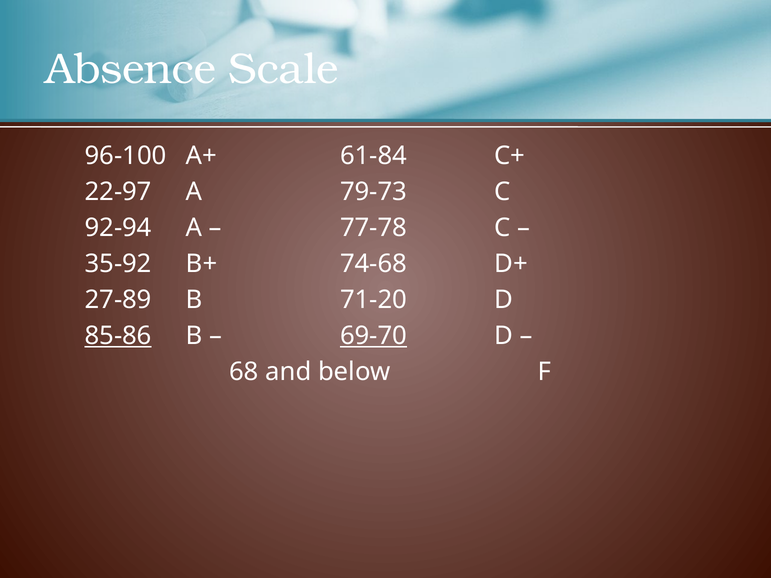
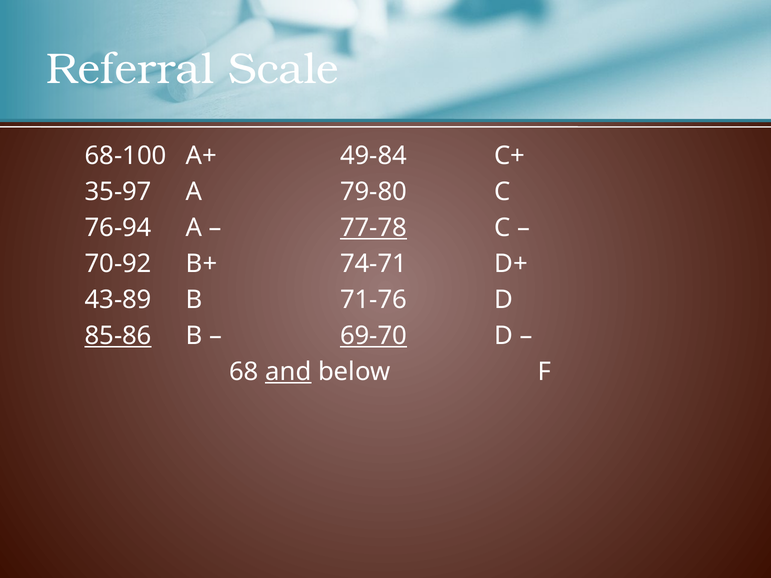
Absence: Absence -> Referral (130, 69)
96-100: 96-100 -> 68-100 (126, 156)
61-84: 61-84 -> 49-84 (374, 156)
22-97: 22-97 -> 35-97 (118, 192)
79-73: 79-73 -> 79-80 (374, 192)
92-94: 92-94 -> 76-94 (118, 228)
77-78 underline: none -> present (374, 228)
35-92: 35-92 -> 70-92 (118, 264)
74-68: 74-68 -> 74-71 (374, 264)
27-89: 27-89 -> 43-89 (118, 300)
71-20: 71-20 -> 71-76 (374, 300)
and underline: none -> present (288, 372)
